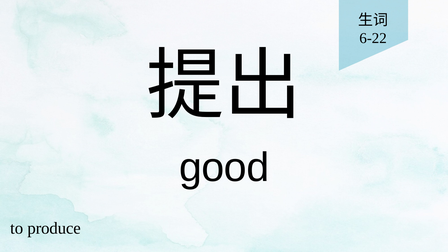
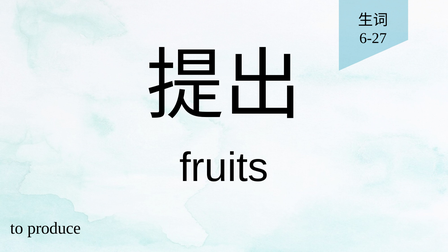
6-22: 6-22 -> 6-27 (373, 38)
good: good -> fruits (224, 167)
